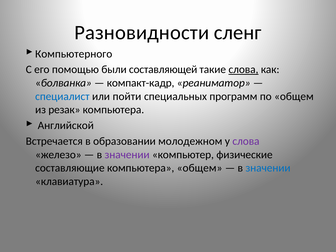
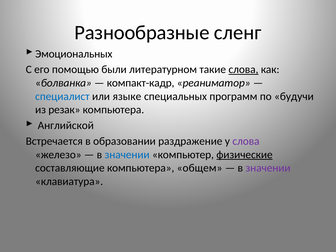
Разновидности: Разновидности -> Разнообразные (142, 33)
Компьютерного: Компьютерного -> Эмоциональных (74, 54)
составляющей: составляющей -> литературном (163, 69)
пойти: пойти -> языке (127, 96)
по общем: общем -> будучи (294, 96)
молодежном: молодежном -> раздражение (190, 141)
значении colour: purple -> blue (127, 155)
физические underline: none -> present (245, 155)
значении colour: blue -> purple (268, 168)
